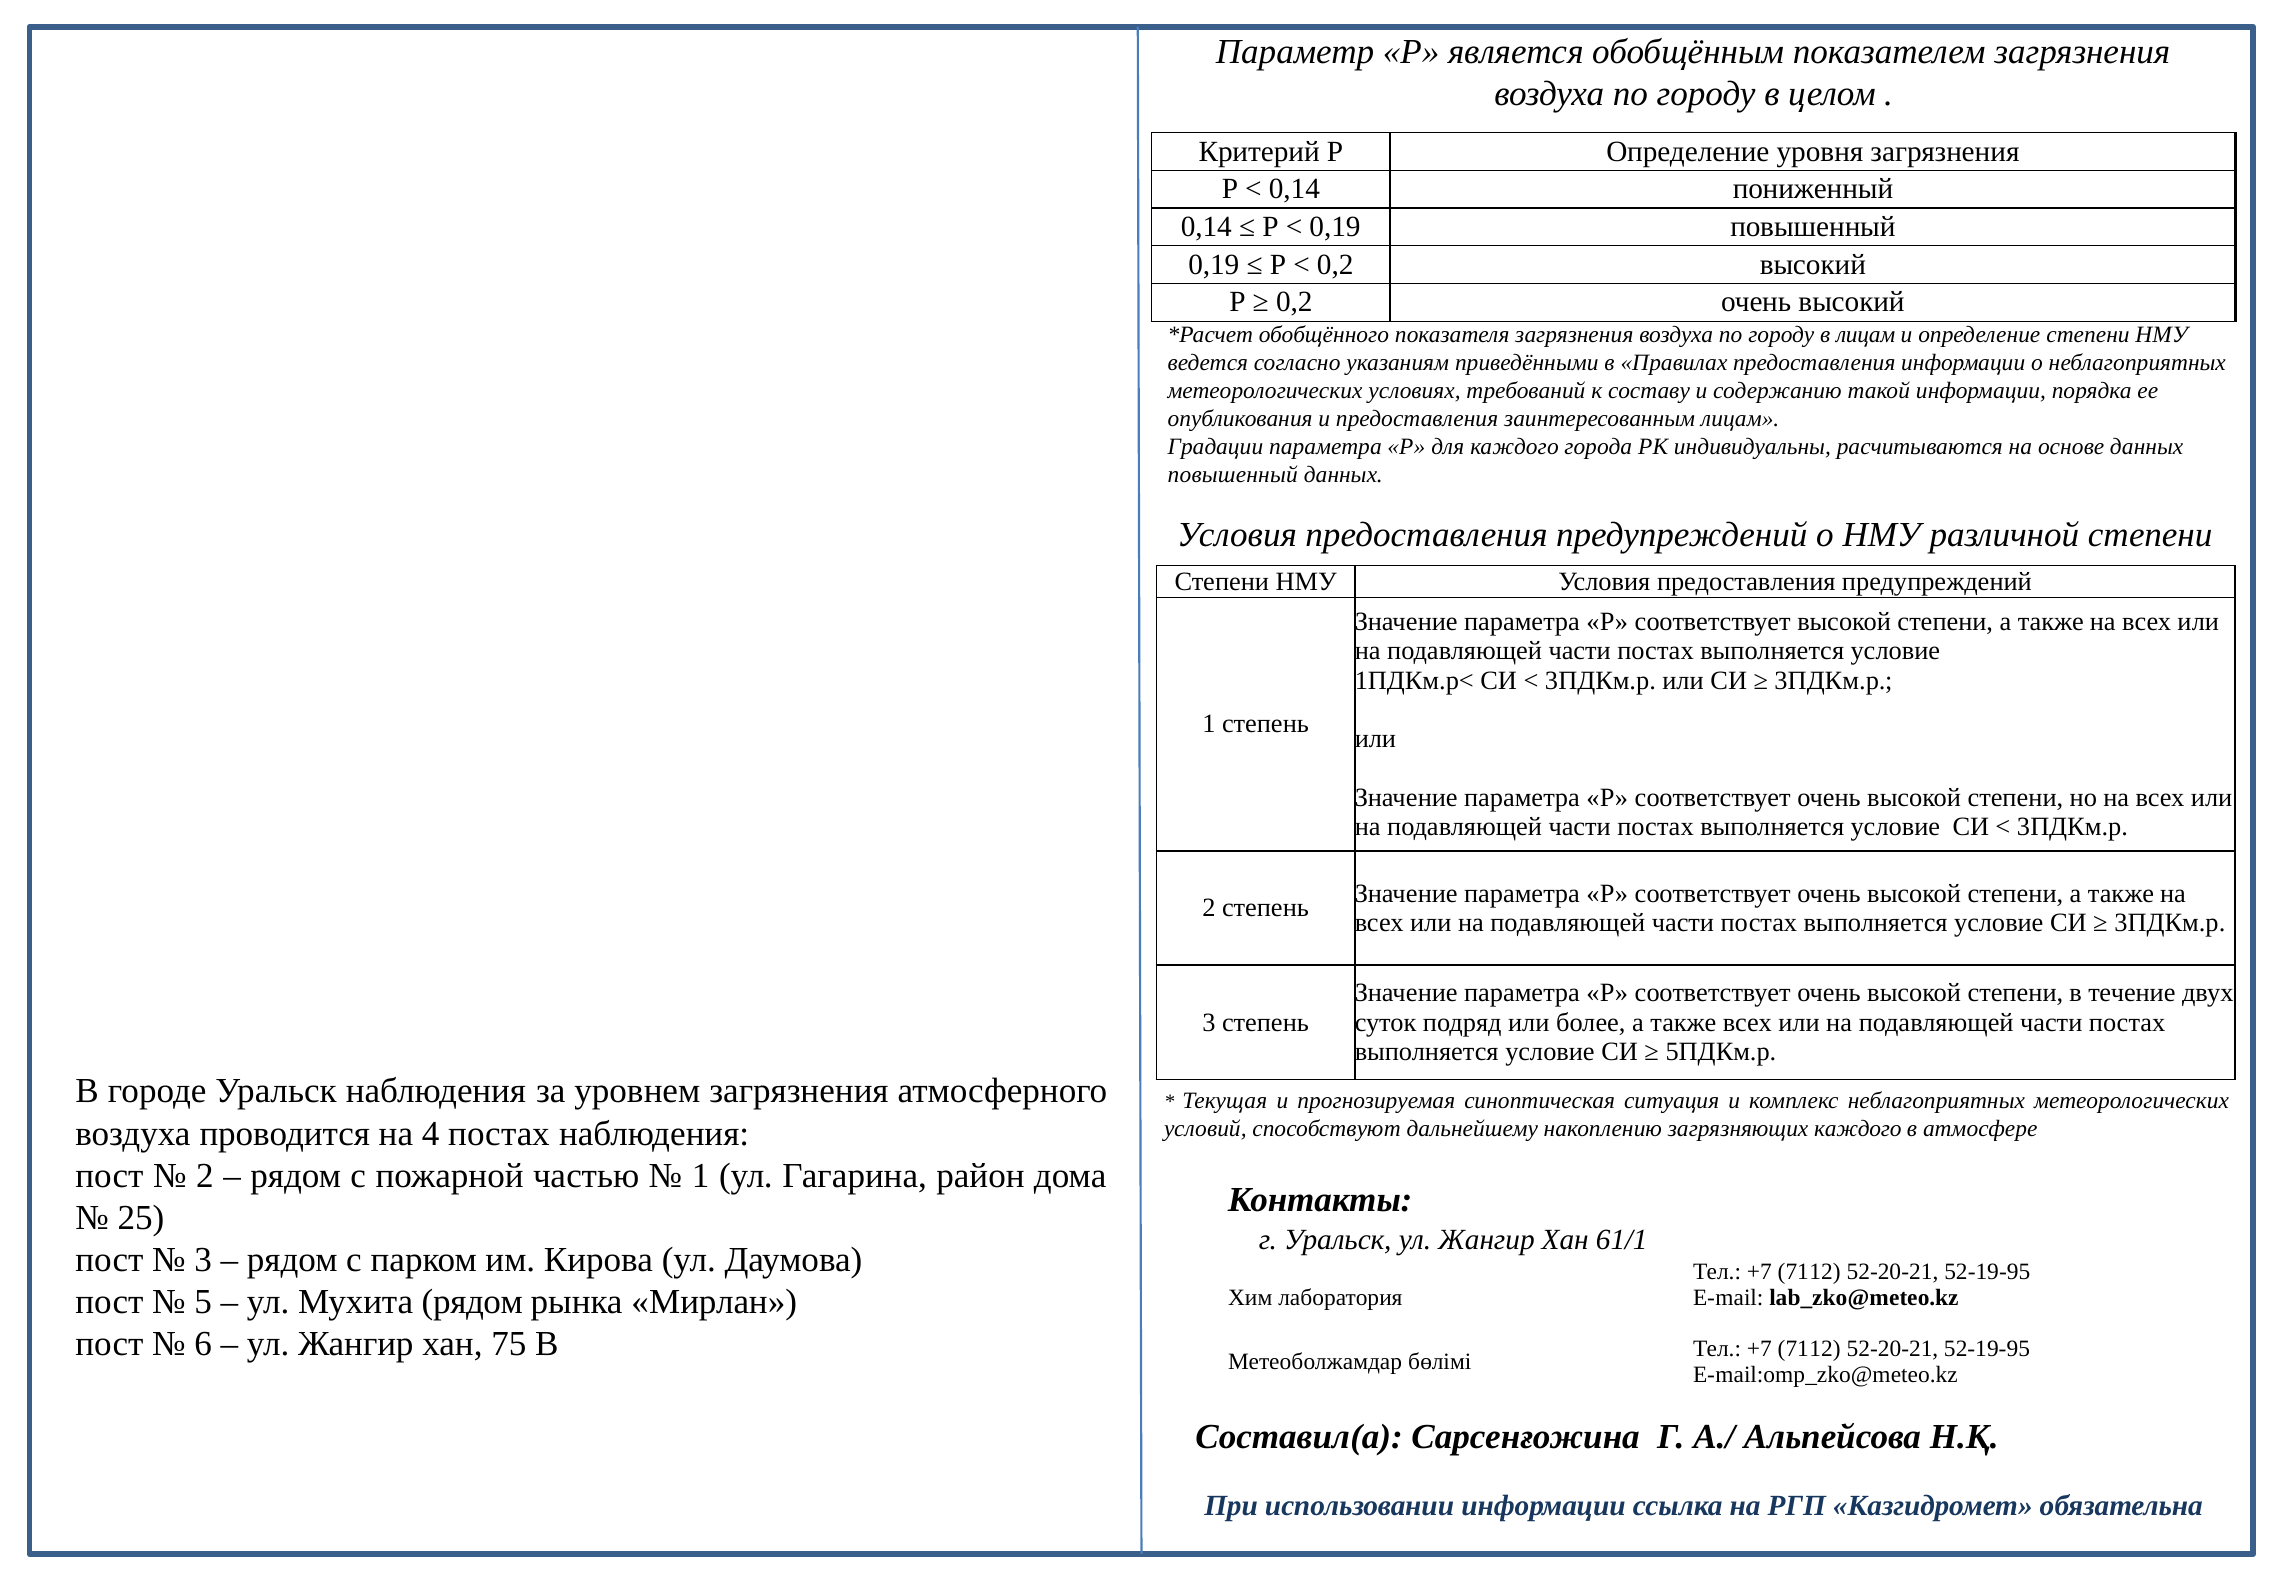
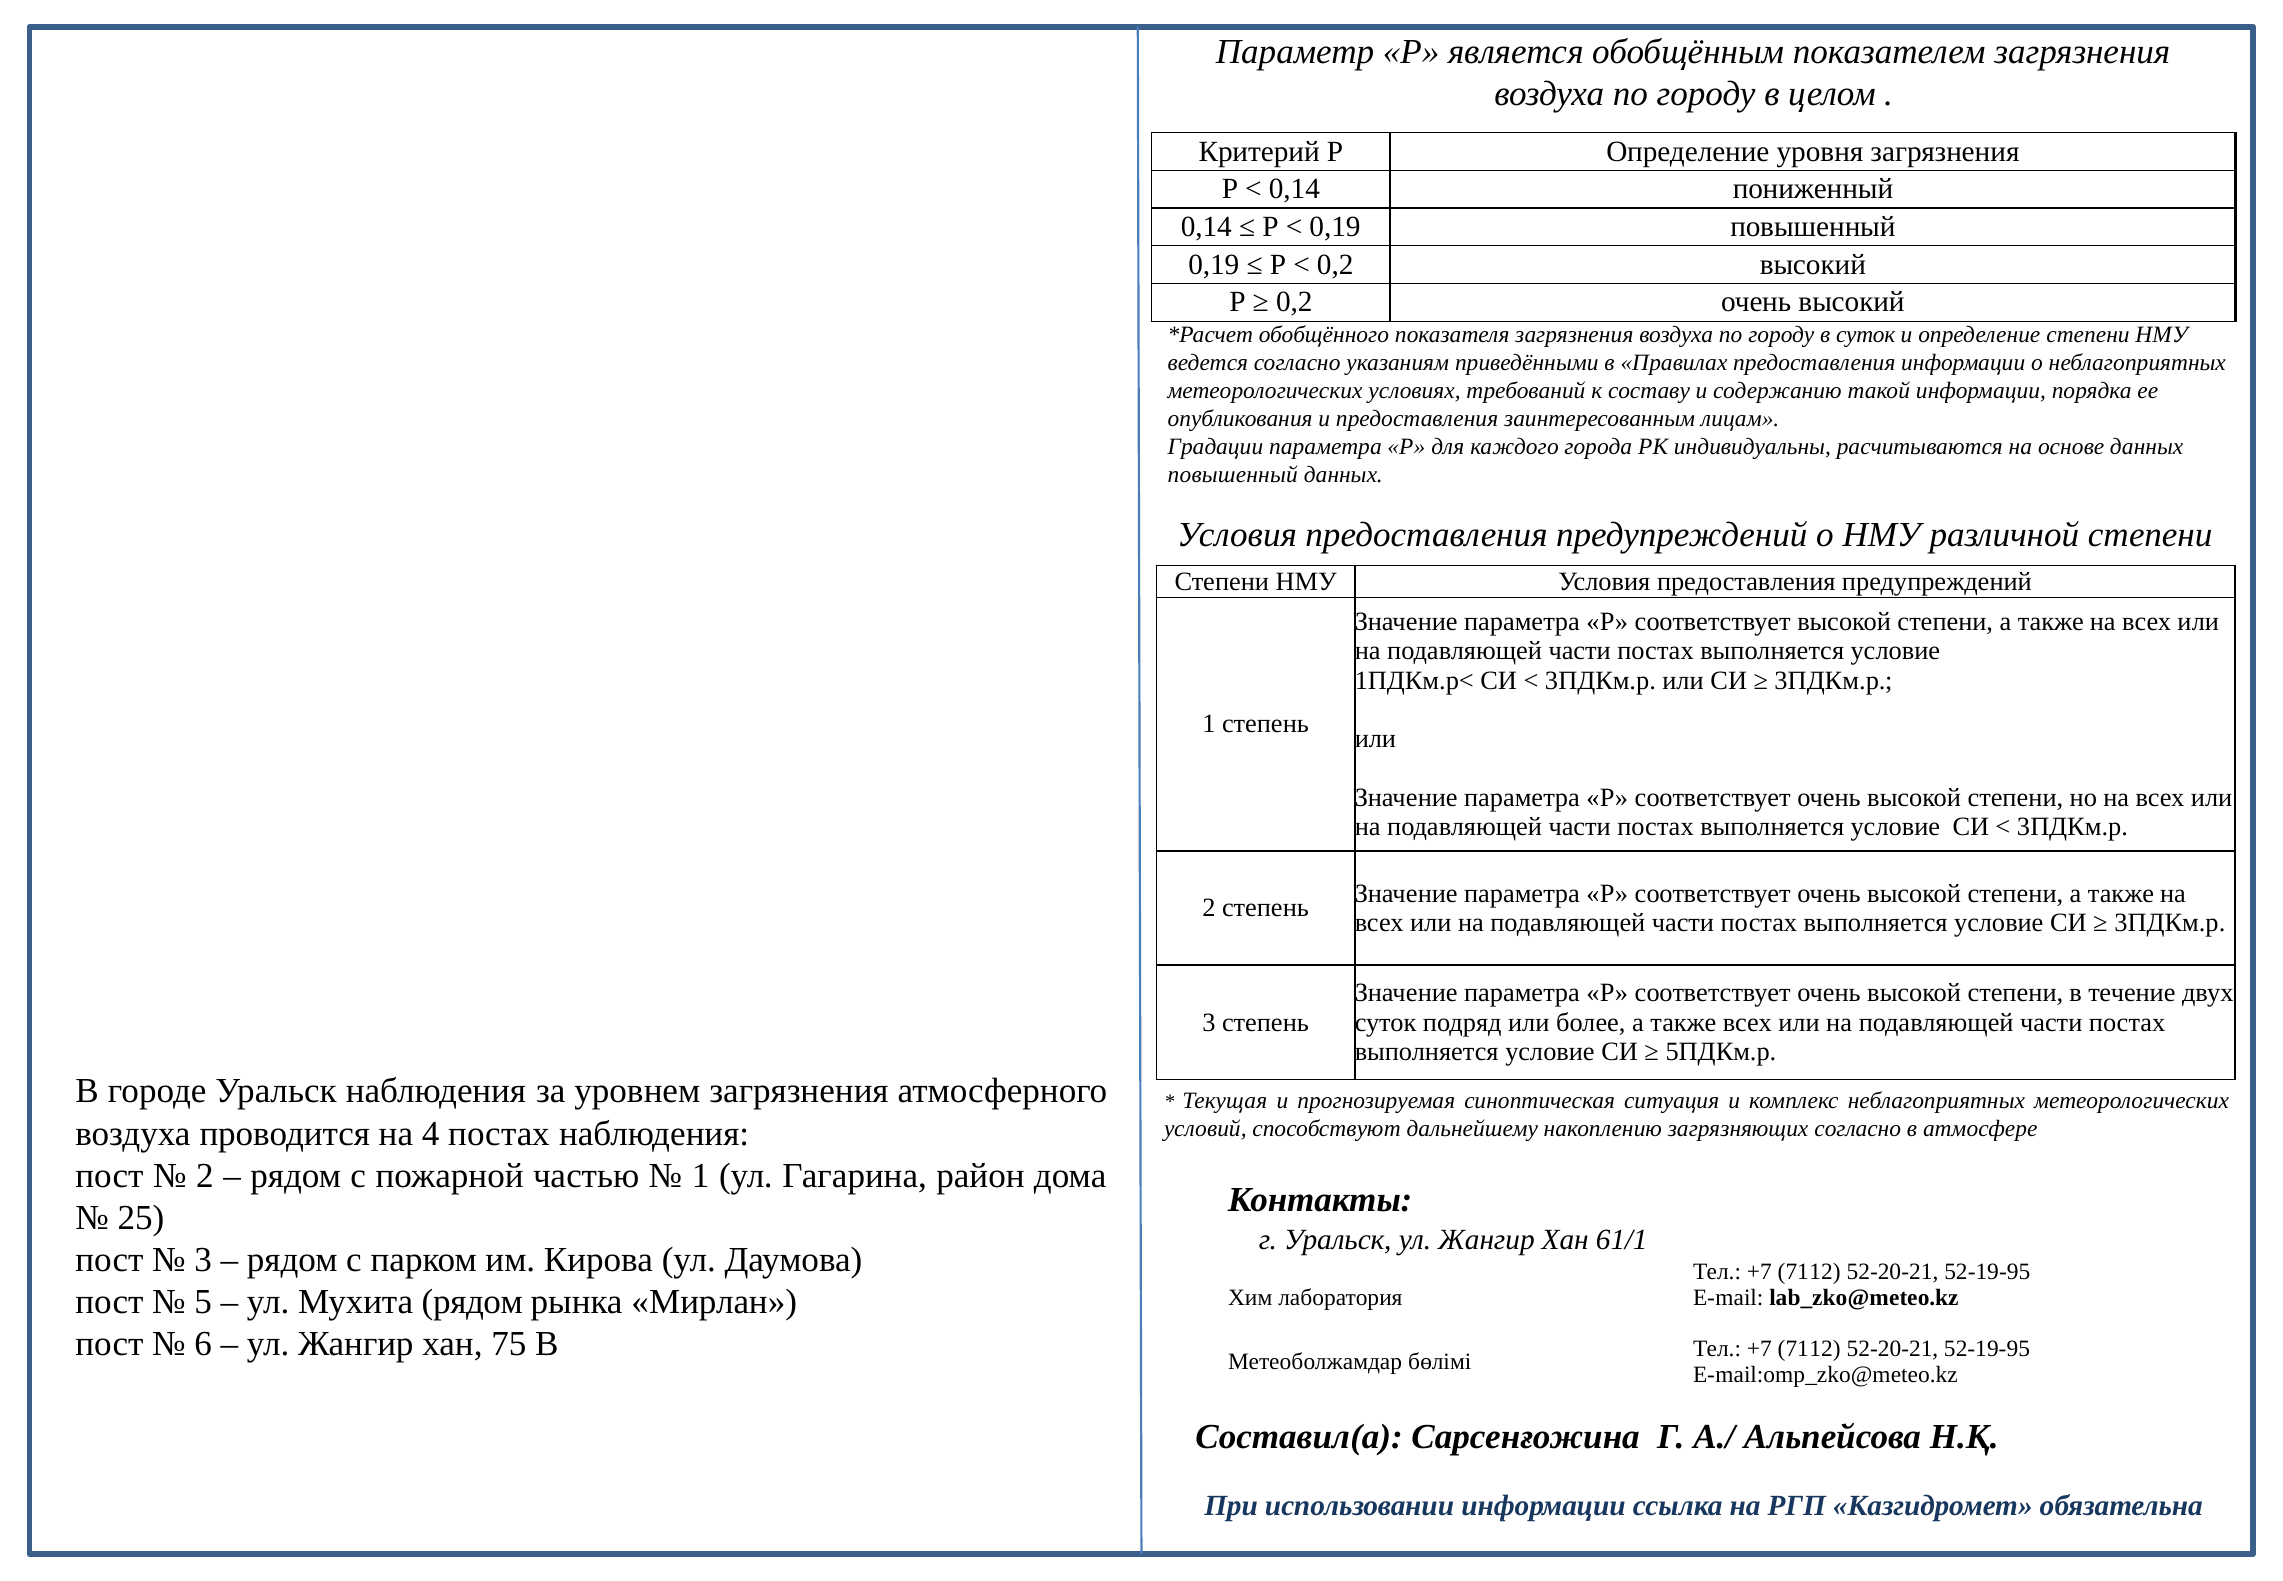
в лицам: лицам -> суток (1866, 335)
загрязняющих каждого: каждого -> согласно (1858, 1129)
